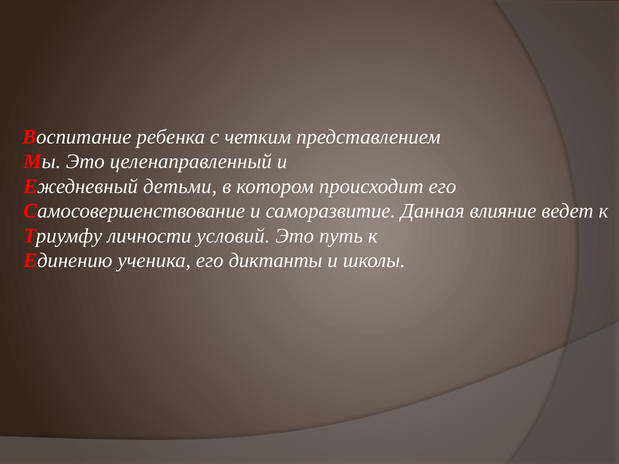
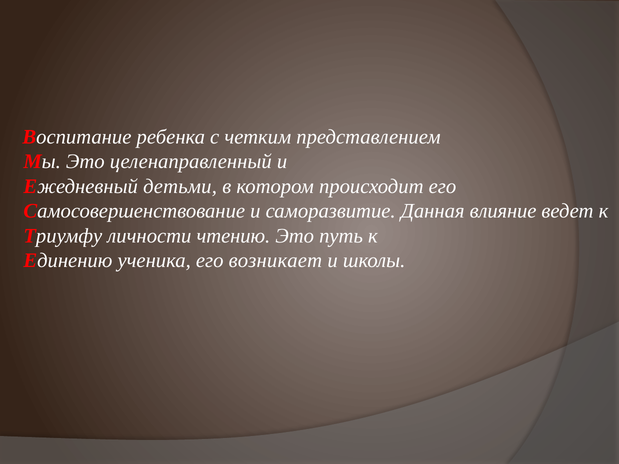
условий: условий -> чтению (233, 236)
диктанты: диктанты -> возникает (275, 261)
